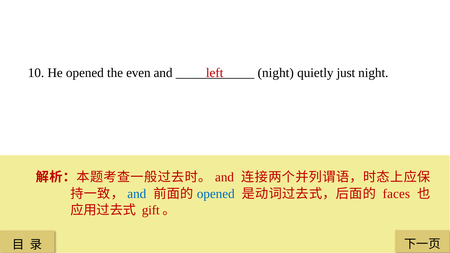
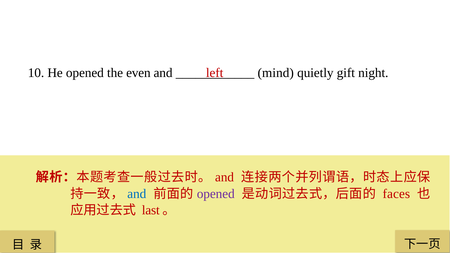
night: night -> mind (276, 73)
just: just -> gift (346, 73)
opened colour: blue -> purple (216, 194)
gift: gift -> last (151, 210)
